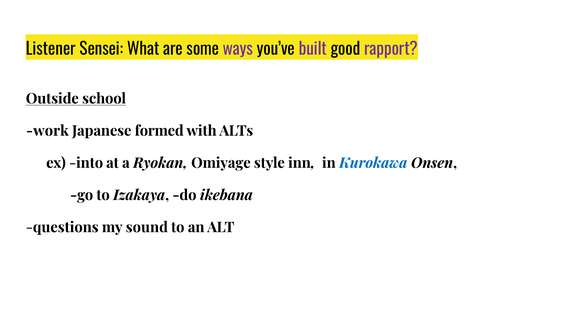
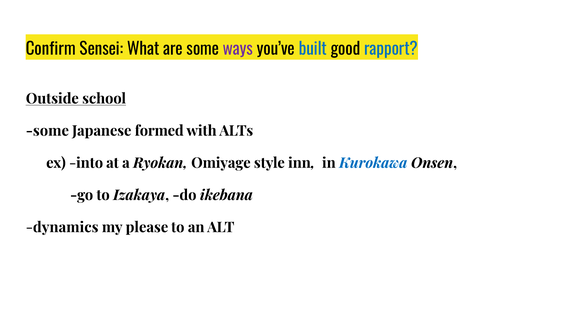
Listener: Listener -> Confirm (51, 49)
built colour: purple -> blue (313, 49)
rapport colour: purple -> blue (391, 49)
work: work -> some (47, 131)
questions: questions -> dynamics (62, 227)
sound: sound -> please (147, 227)
